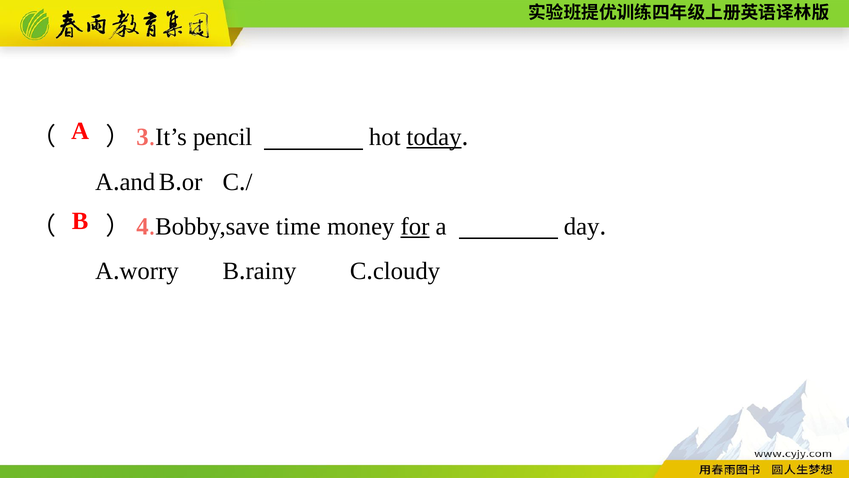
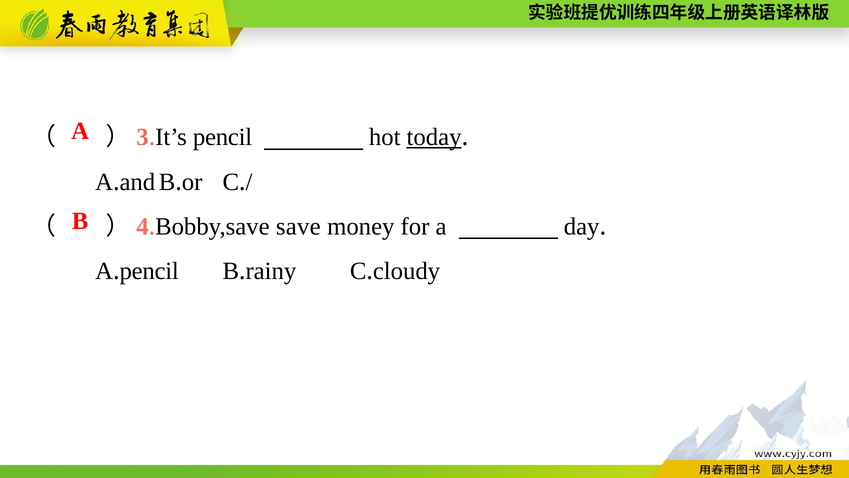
time: time -> save (298, 226)
for underline: present -> none (415, 226)
worry: worry -> pencil (149, 271)
